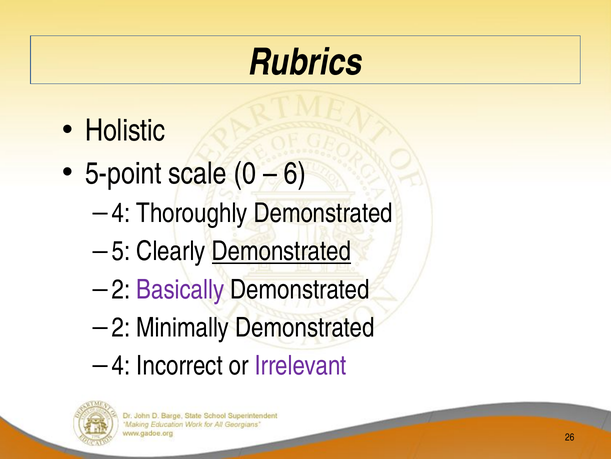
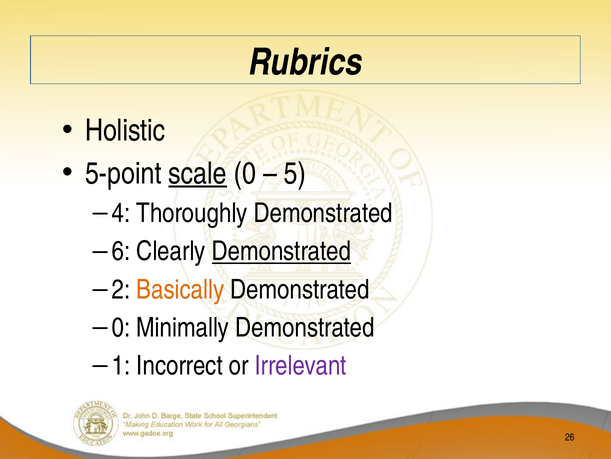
scale underline: none -> present (198, 173)
6: 6 -> 5 (295, 173)
5: 5 -> 6 (121, 251)
Basically colour: purple -> orange (180, 289)
2: 2 -> 0 (121, 327)
4: 4 -> 1 (121, 365)
